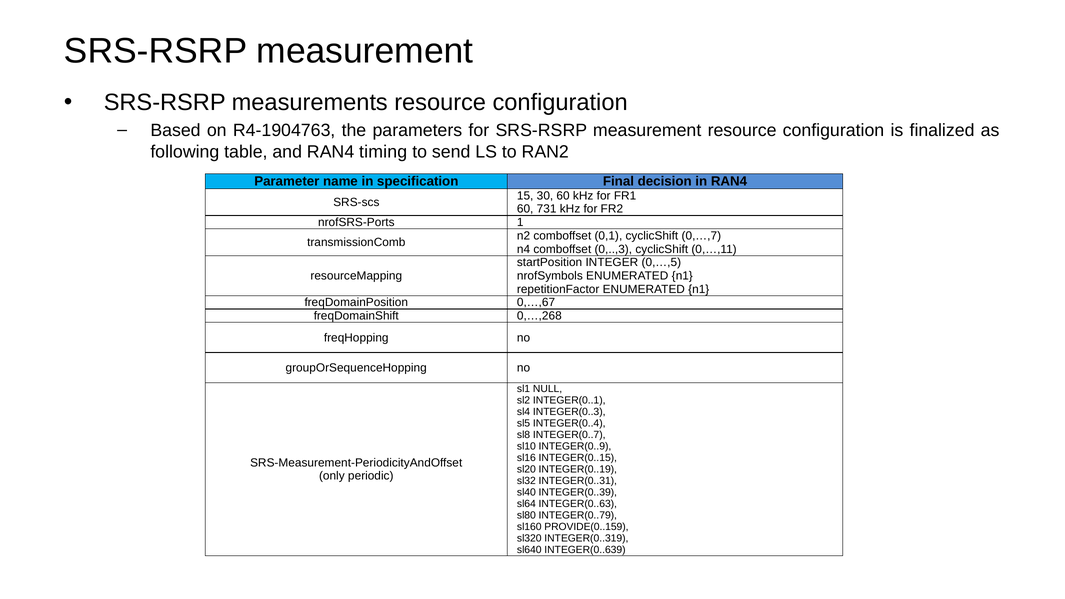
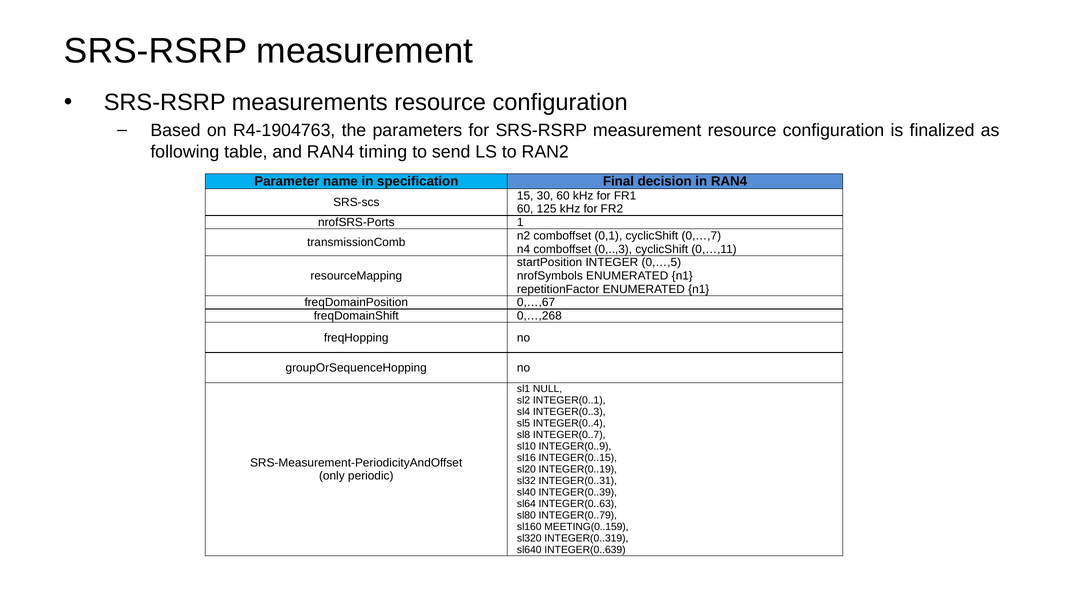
731: 731 -> 125 (547, 209)
PROVIDE(0..159: PROVIDE(0..159 -> MEETING(0..159 (586, 527)
